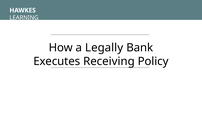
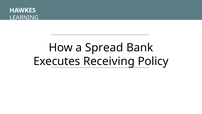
Legally: Legally -> Spread (104, 47)
